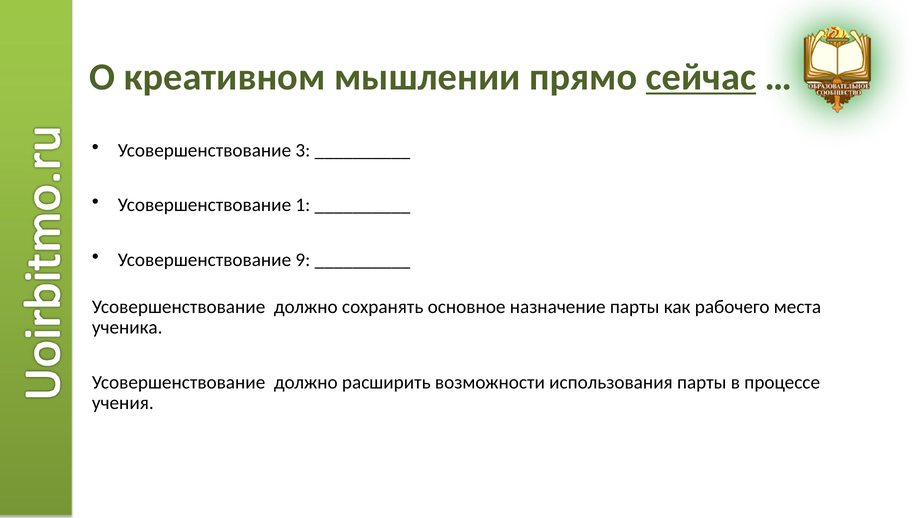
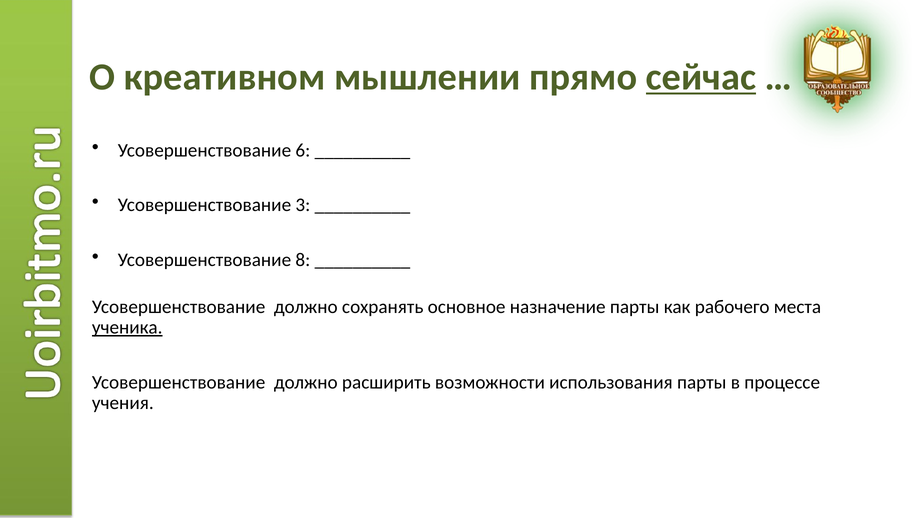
3: 3 -> 6 (303, 150)
1: 1 -> 3 (303, 205)
9: 9 -> 8 (303, 260)
ученика underline: none -> present (127, 327)
